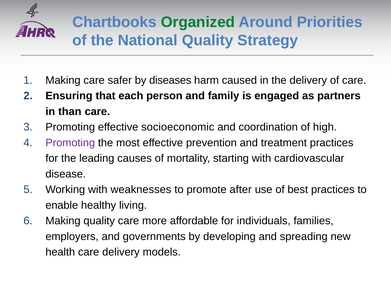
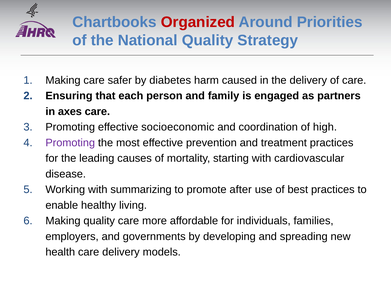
Organized colour: green -> red (198, 22)
diseases: diseases -> diabetes (170, 80)
than: than -> axes (70, 112)
weaknesses: weaknesses -> summarizing (141, 190)
